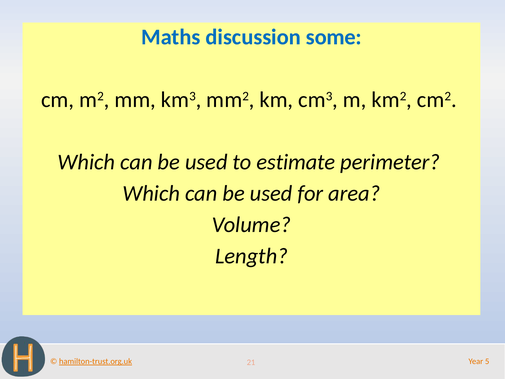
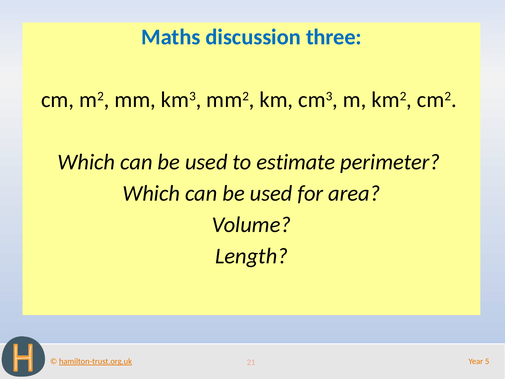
some: some -> three (334, 37)
